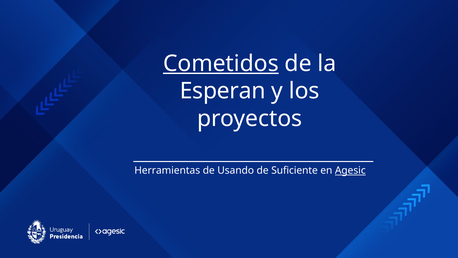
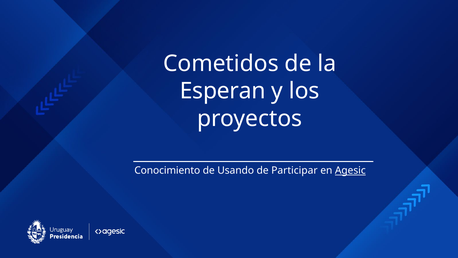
Cometidos underline: present -> none (221, 63)
Herramientas: Herramientas -> Conocimiento (167, 170)
Suficiente: Suficiente -> Participar (294, 170)
